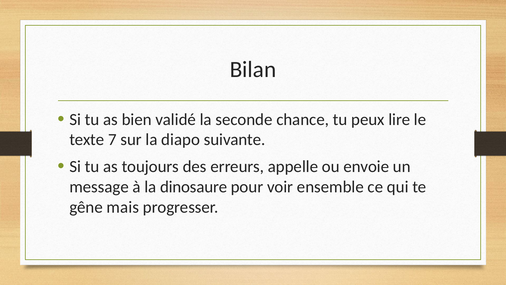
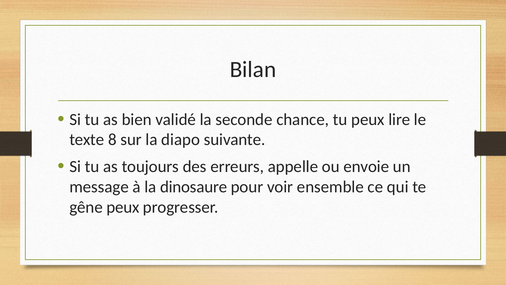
7: 7 -> 8 (112, 140)
gêne mais: mais -> peux (123, 207)
